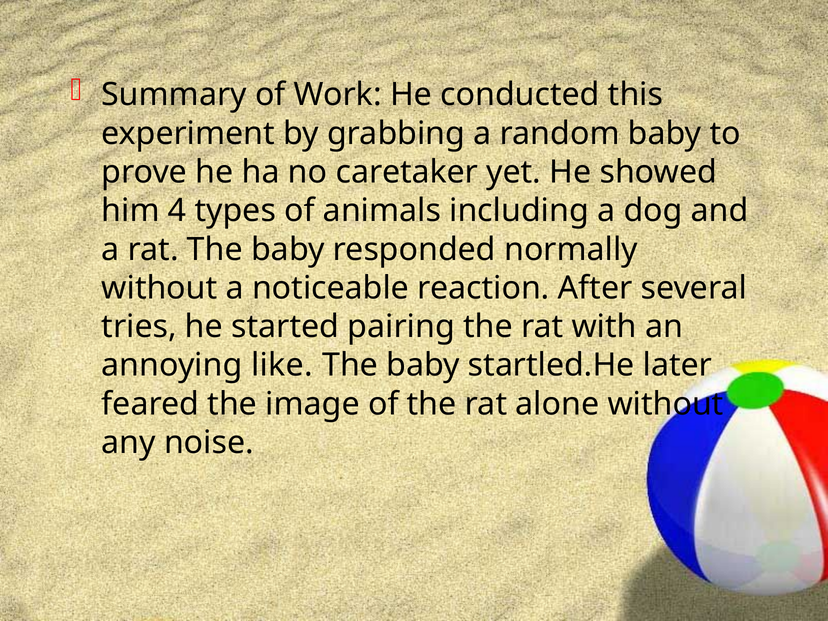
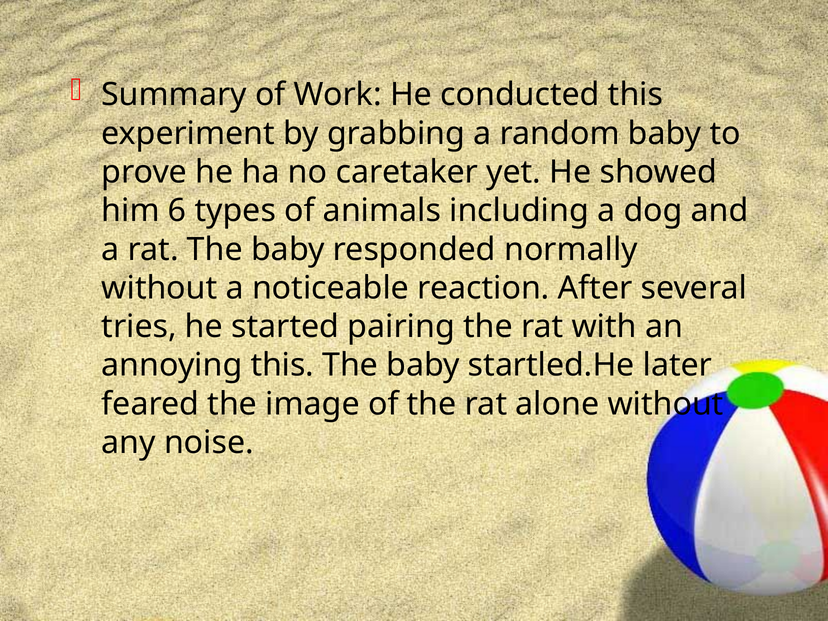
4: 4 -> 6 (177, 211)
annoying like: like -> this (282, 365)
